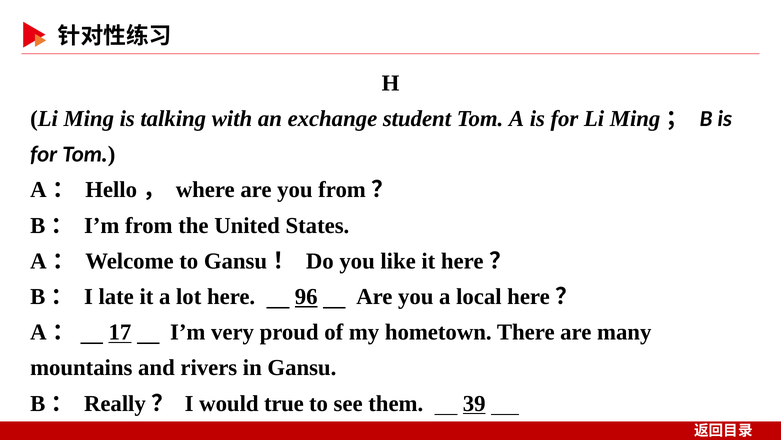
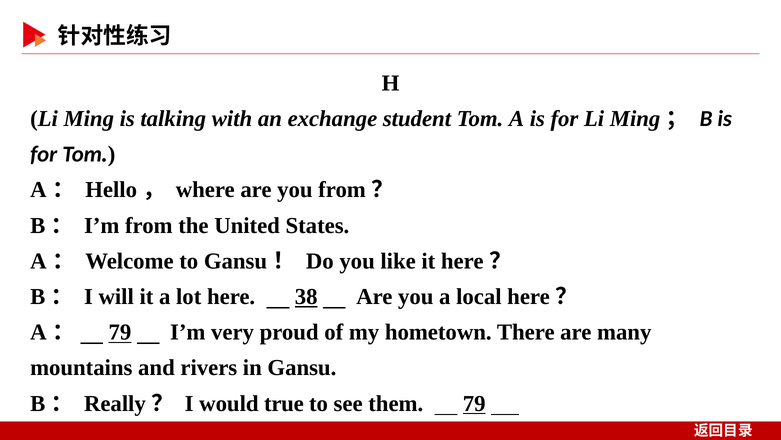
late: late -> will (116, 296)
96: 96 -> 38 (306, 296)
17: 17 -> 79 (120, 332)
them 39: 39 -> 79 (474, 403)
